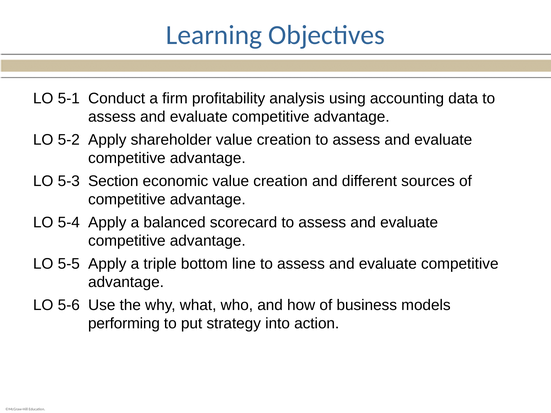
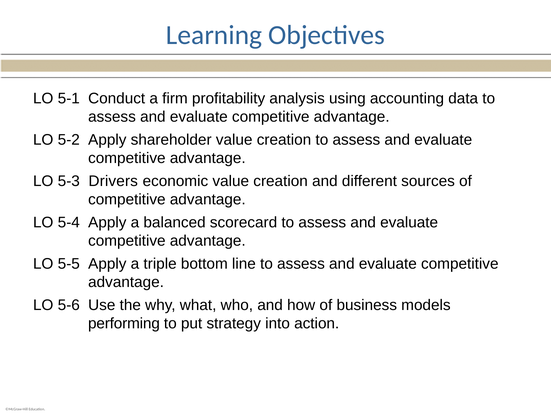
Section: Section -> Drivers (113, 181)
